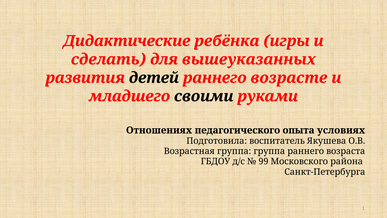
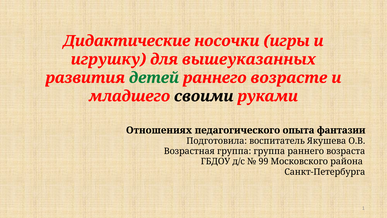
ребёнка: ребёнка -> носочки (227, 41)
сделать: сделать -> игрушку (108, 59)
детей colour: black -> green (154, 78)
условиях: условиях -> фантазии (341, 130)
